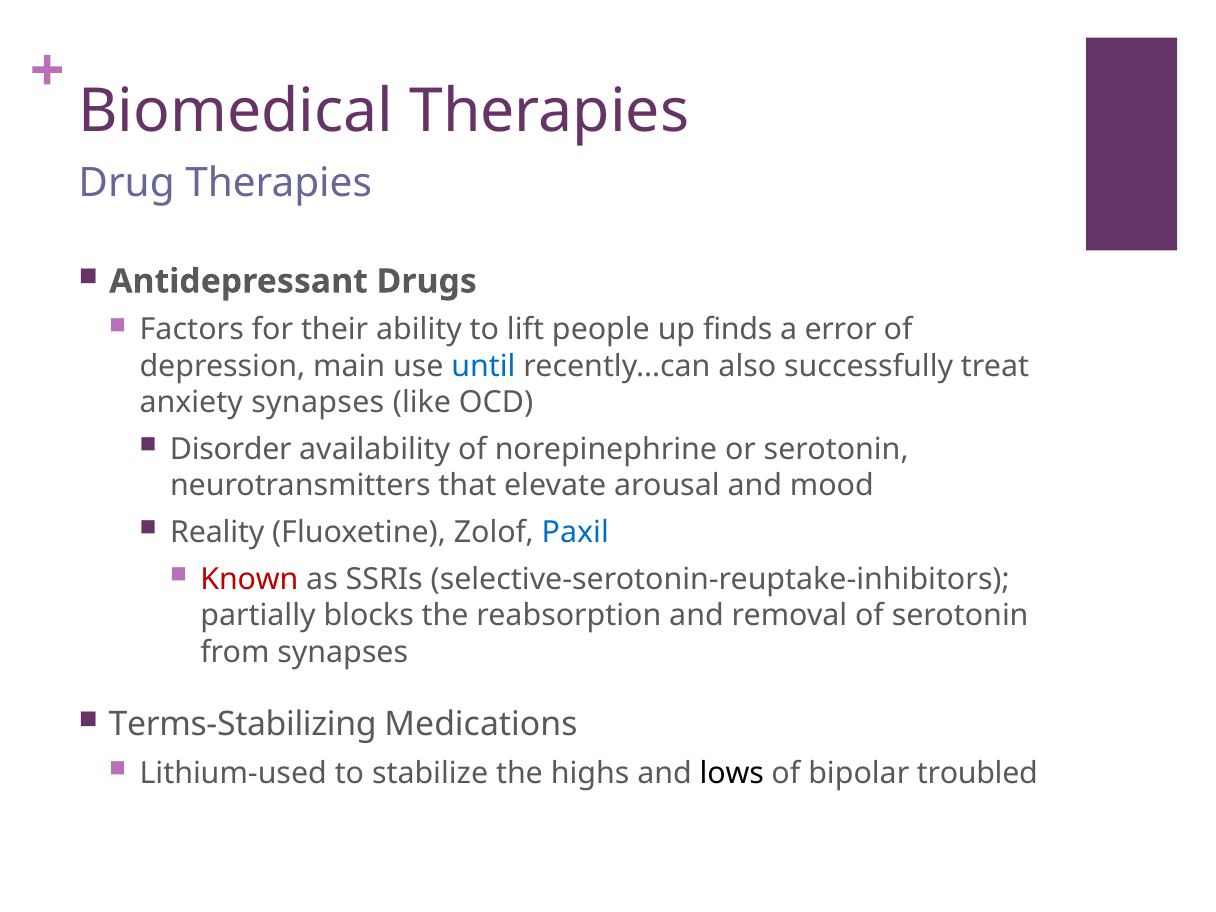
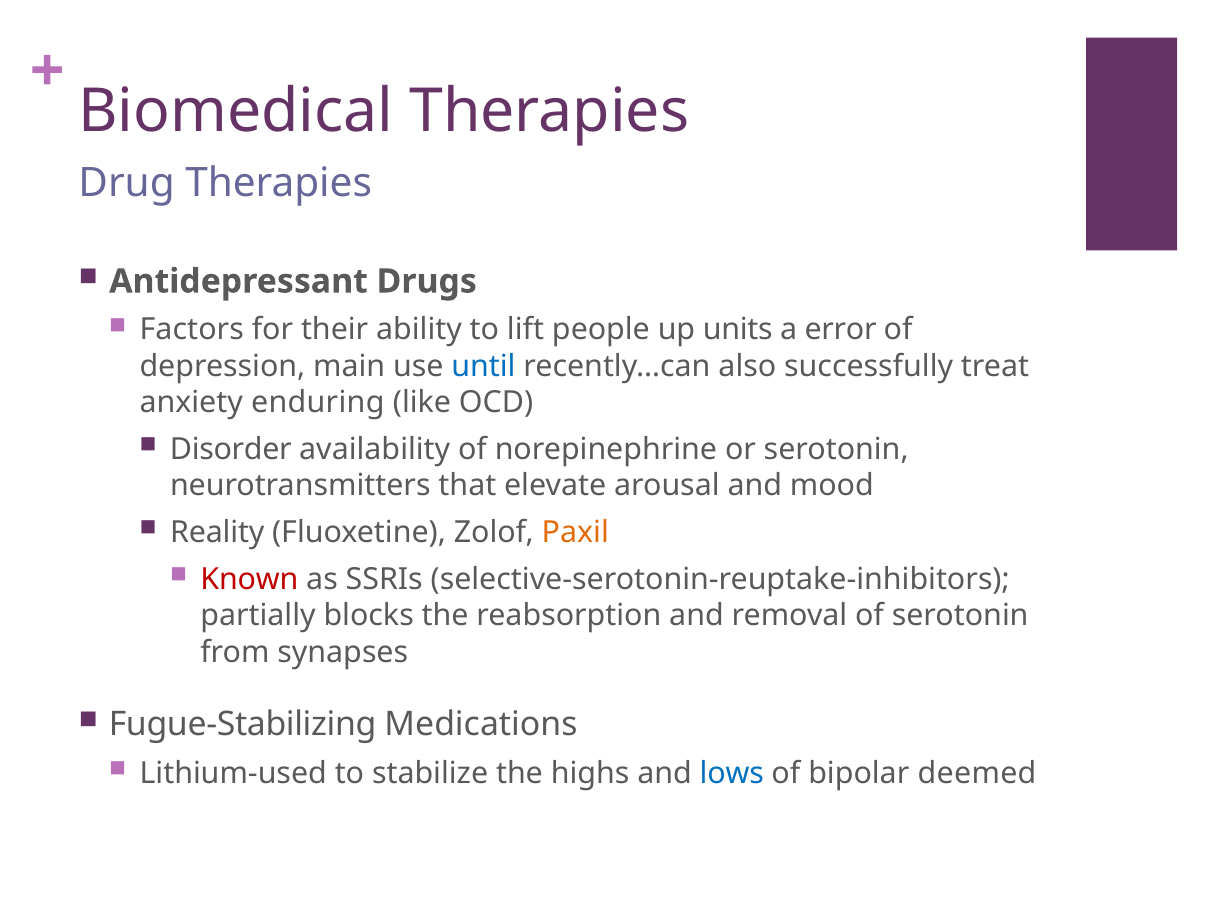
finds: finds -> units (738, 330)
anxiety synapses: synapses -> enduring (318, 403)
Paxil colour: blue -> orange (575, 532)
Terms-Stabilizing: Terms-Stabilizing -> Fugue-Stabilizing (243, 725)
lows colour: black -> blue (732, 773)
troubled: troubled -> deemed (977, 773)
